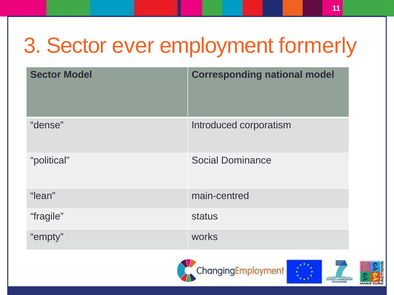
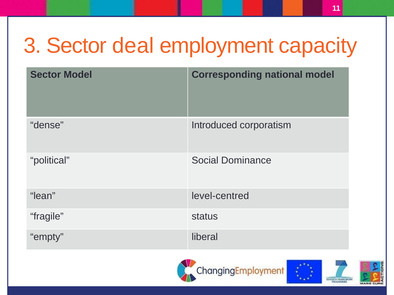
ever: ever -> deal (133, 46)
formerly: formerly -> capacity (318, 46)
main-centred: main-centred -> level-centred (220, 196)
works: works -> liberal (205, 237)
